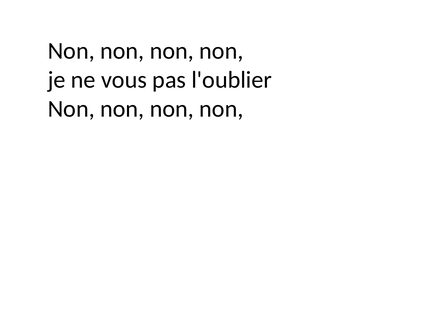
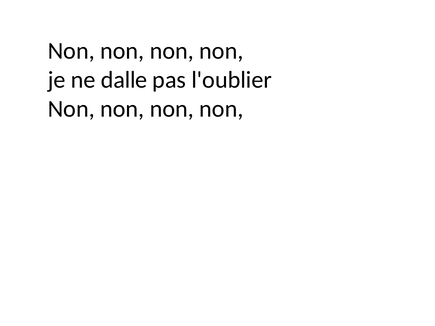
vous: vous -> dalle (124, 80)
